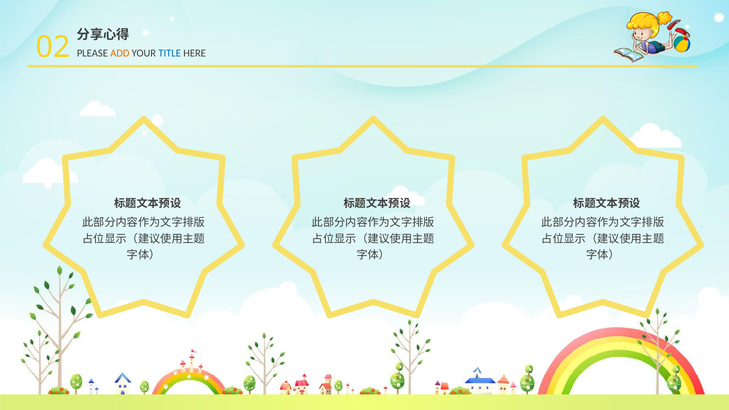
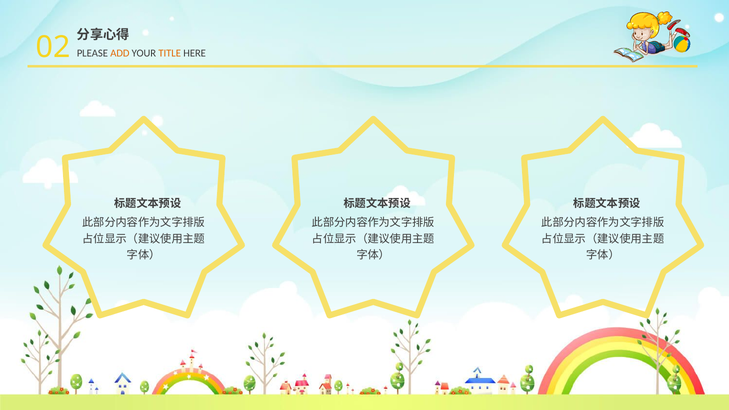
TITLE colour: blue -> orange (170, 53)
